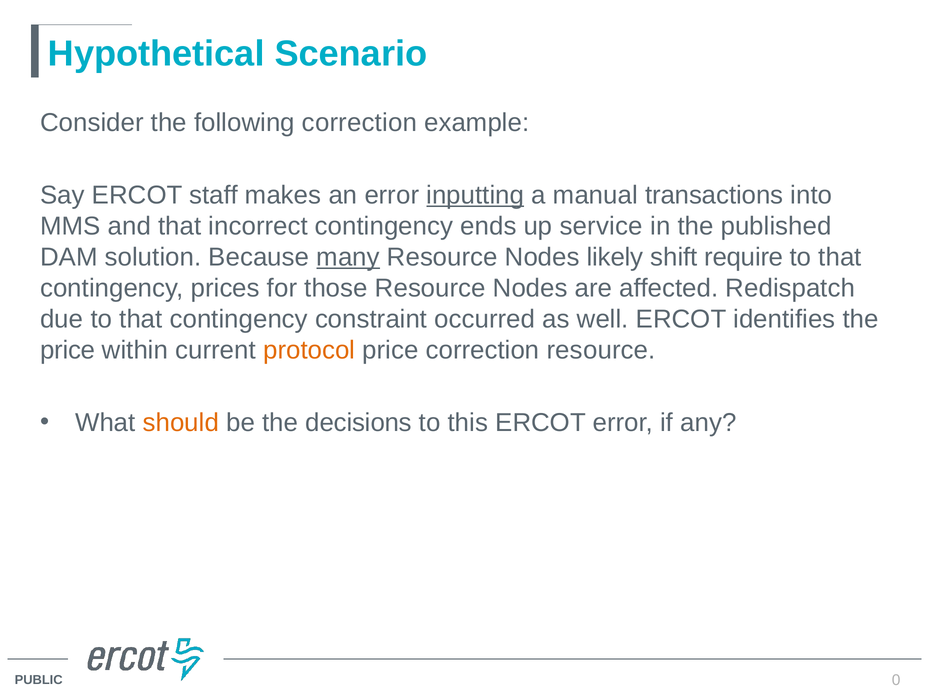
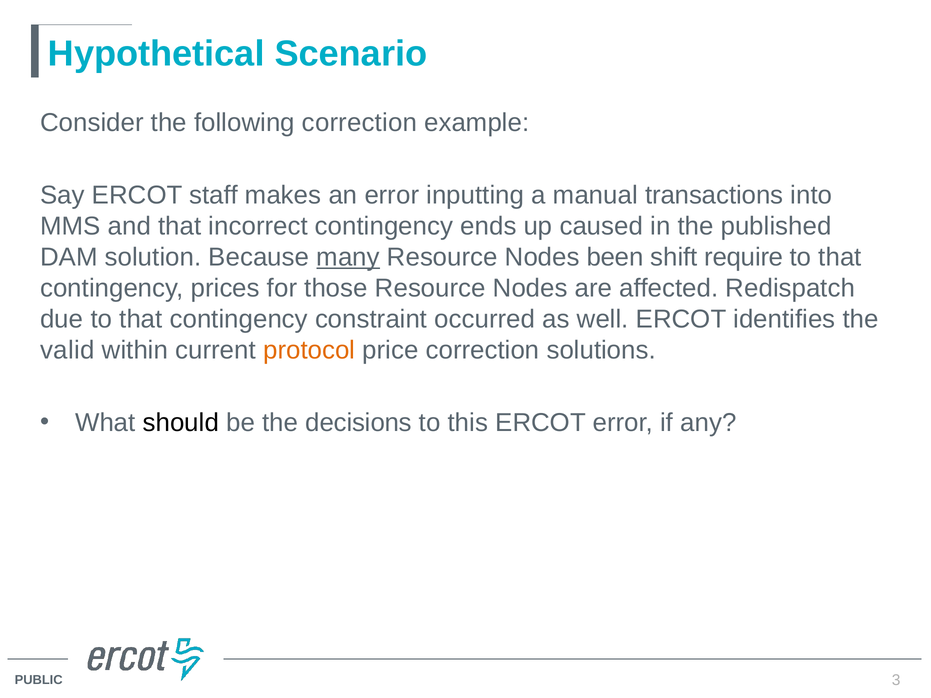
inputting underline: present -> none (475, 195)
service: service -> caused (601, 226)
likely: likely -> been (615, 257)
price: price -> valid (67, 350)
correction resource: resource -> solutions (601, 350)
should colour: orange -> black (181, 423)
0: 0 -> 3 (896, 680)
